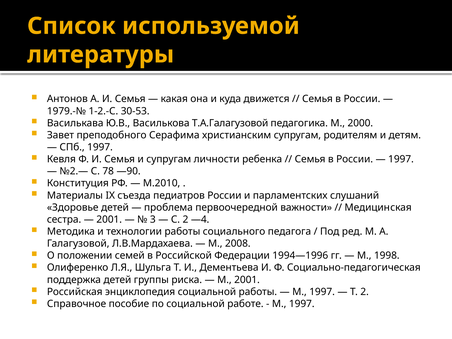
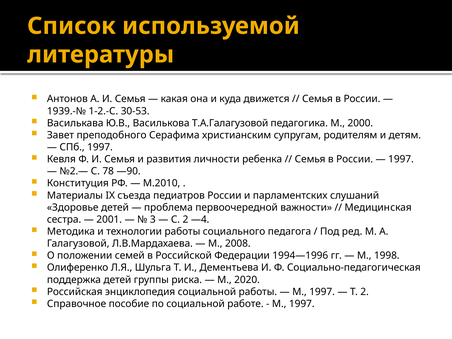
1979.-№: 1979.-№ -> 1939.-№ (66, 111)
и супругам: супругам -> развития (169, 159)
М 2001: 2001 -> 2020 (247, 280)
